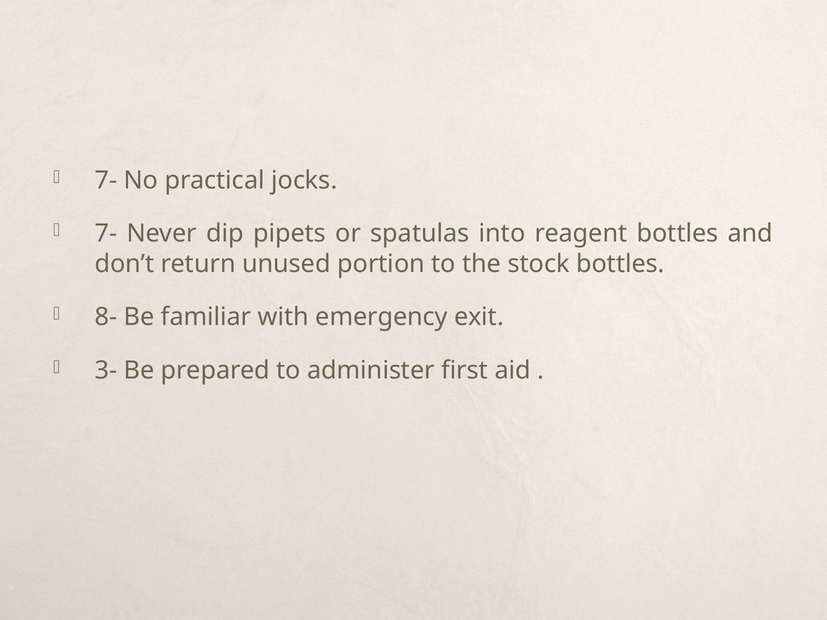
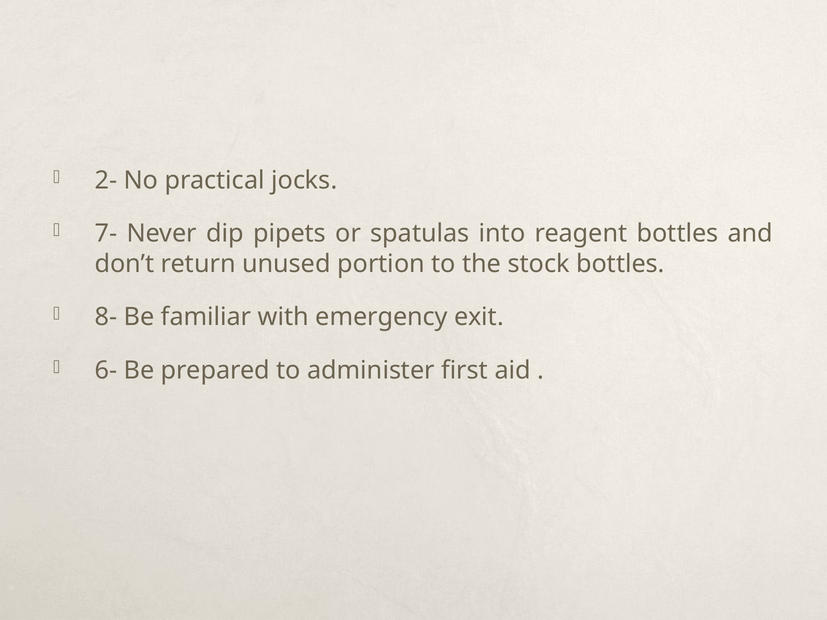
7-: 7- -> 2- (106, 180)
3-: 3- -> 6- (106, 371)
